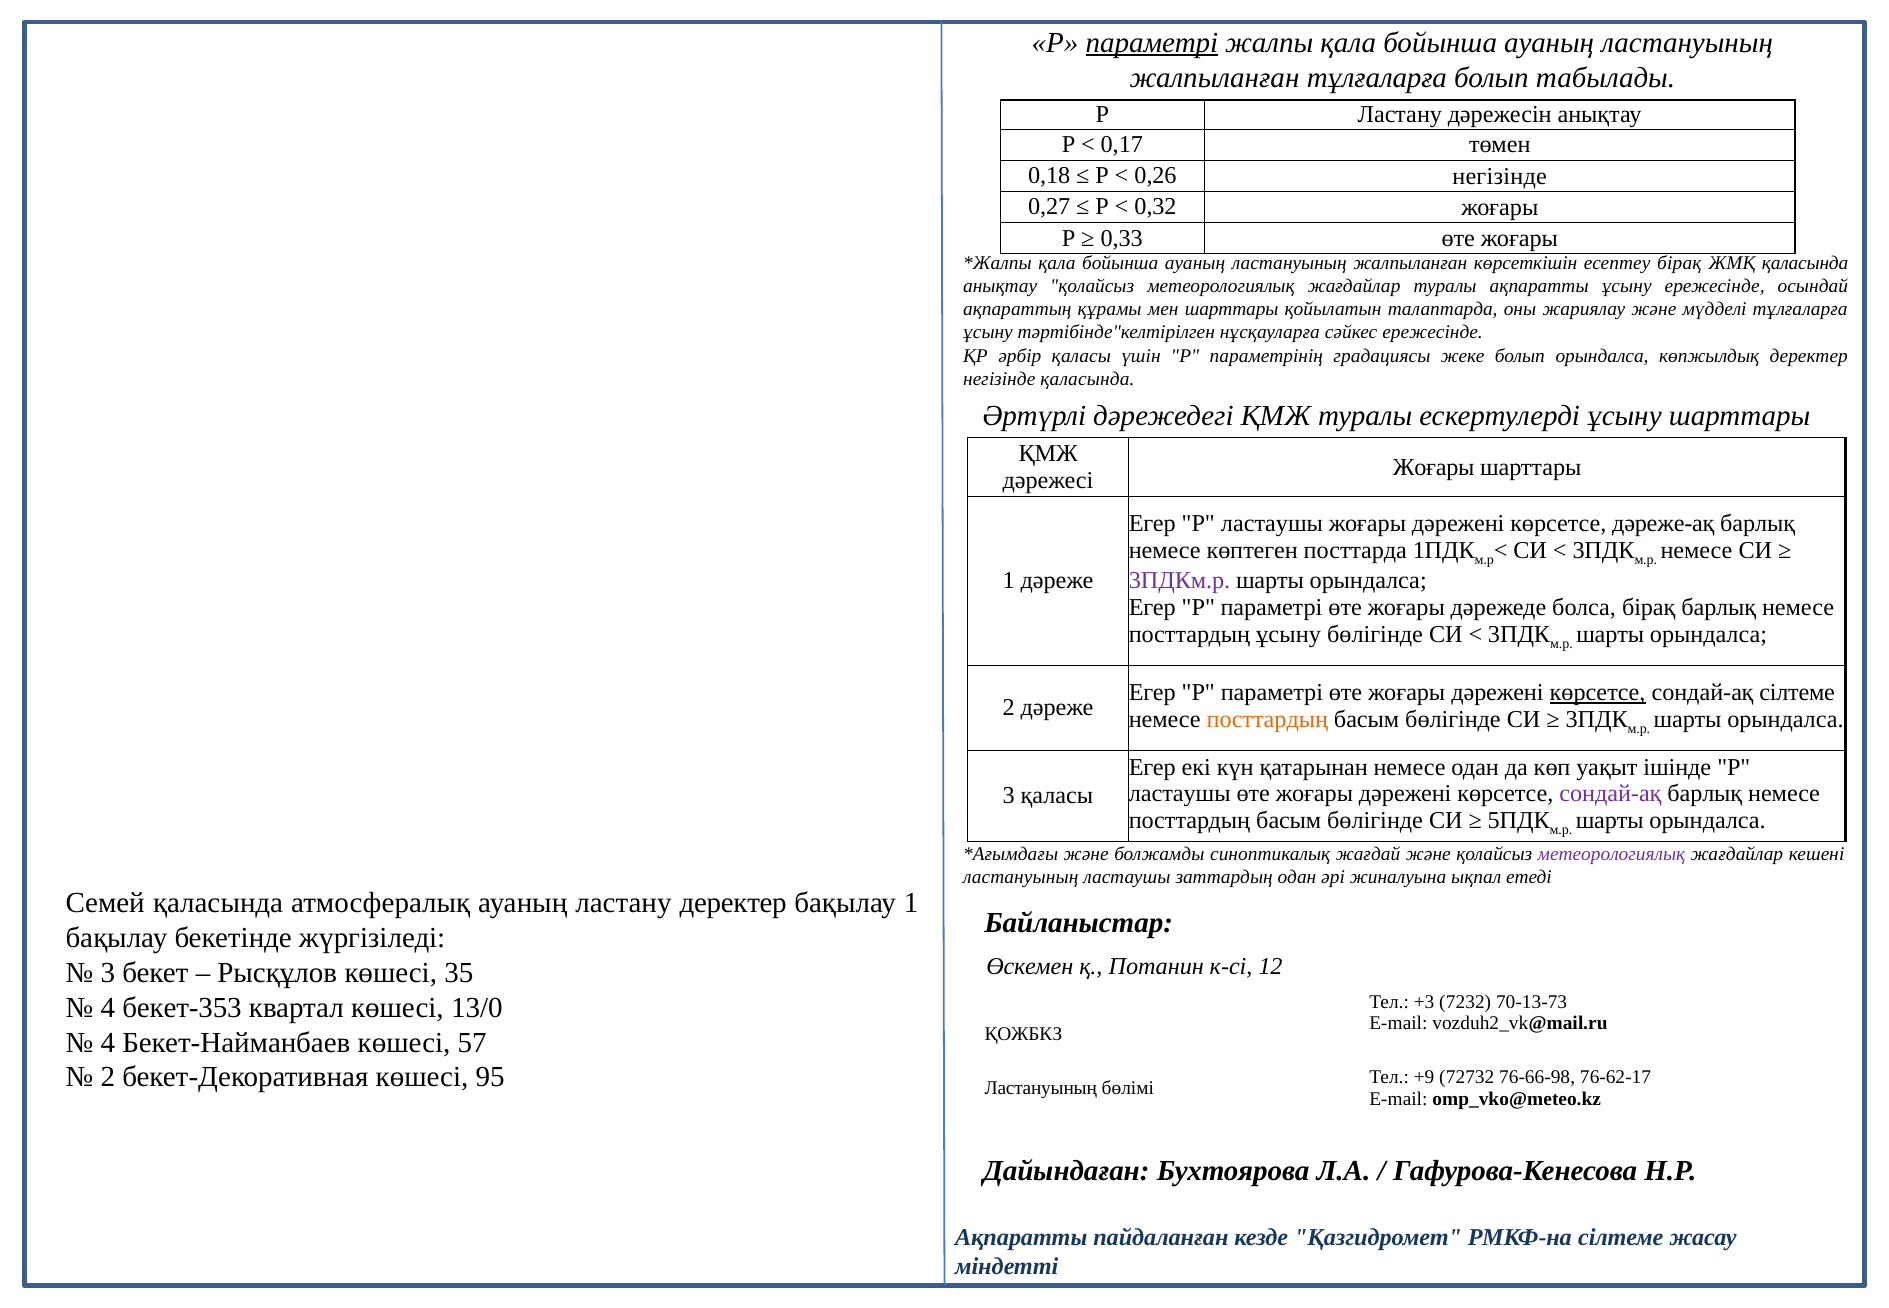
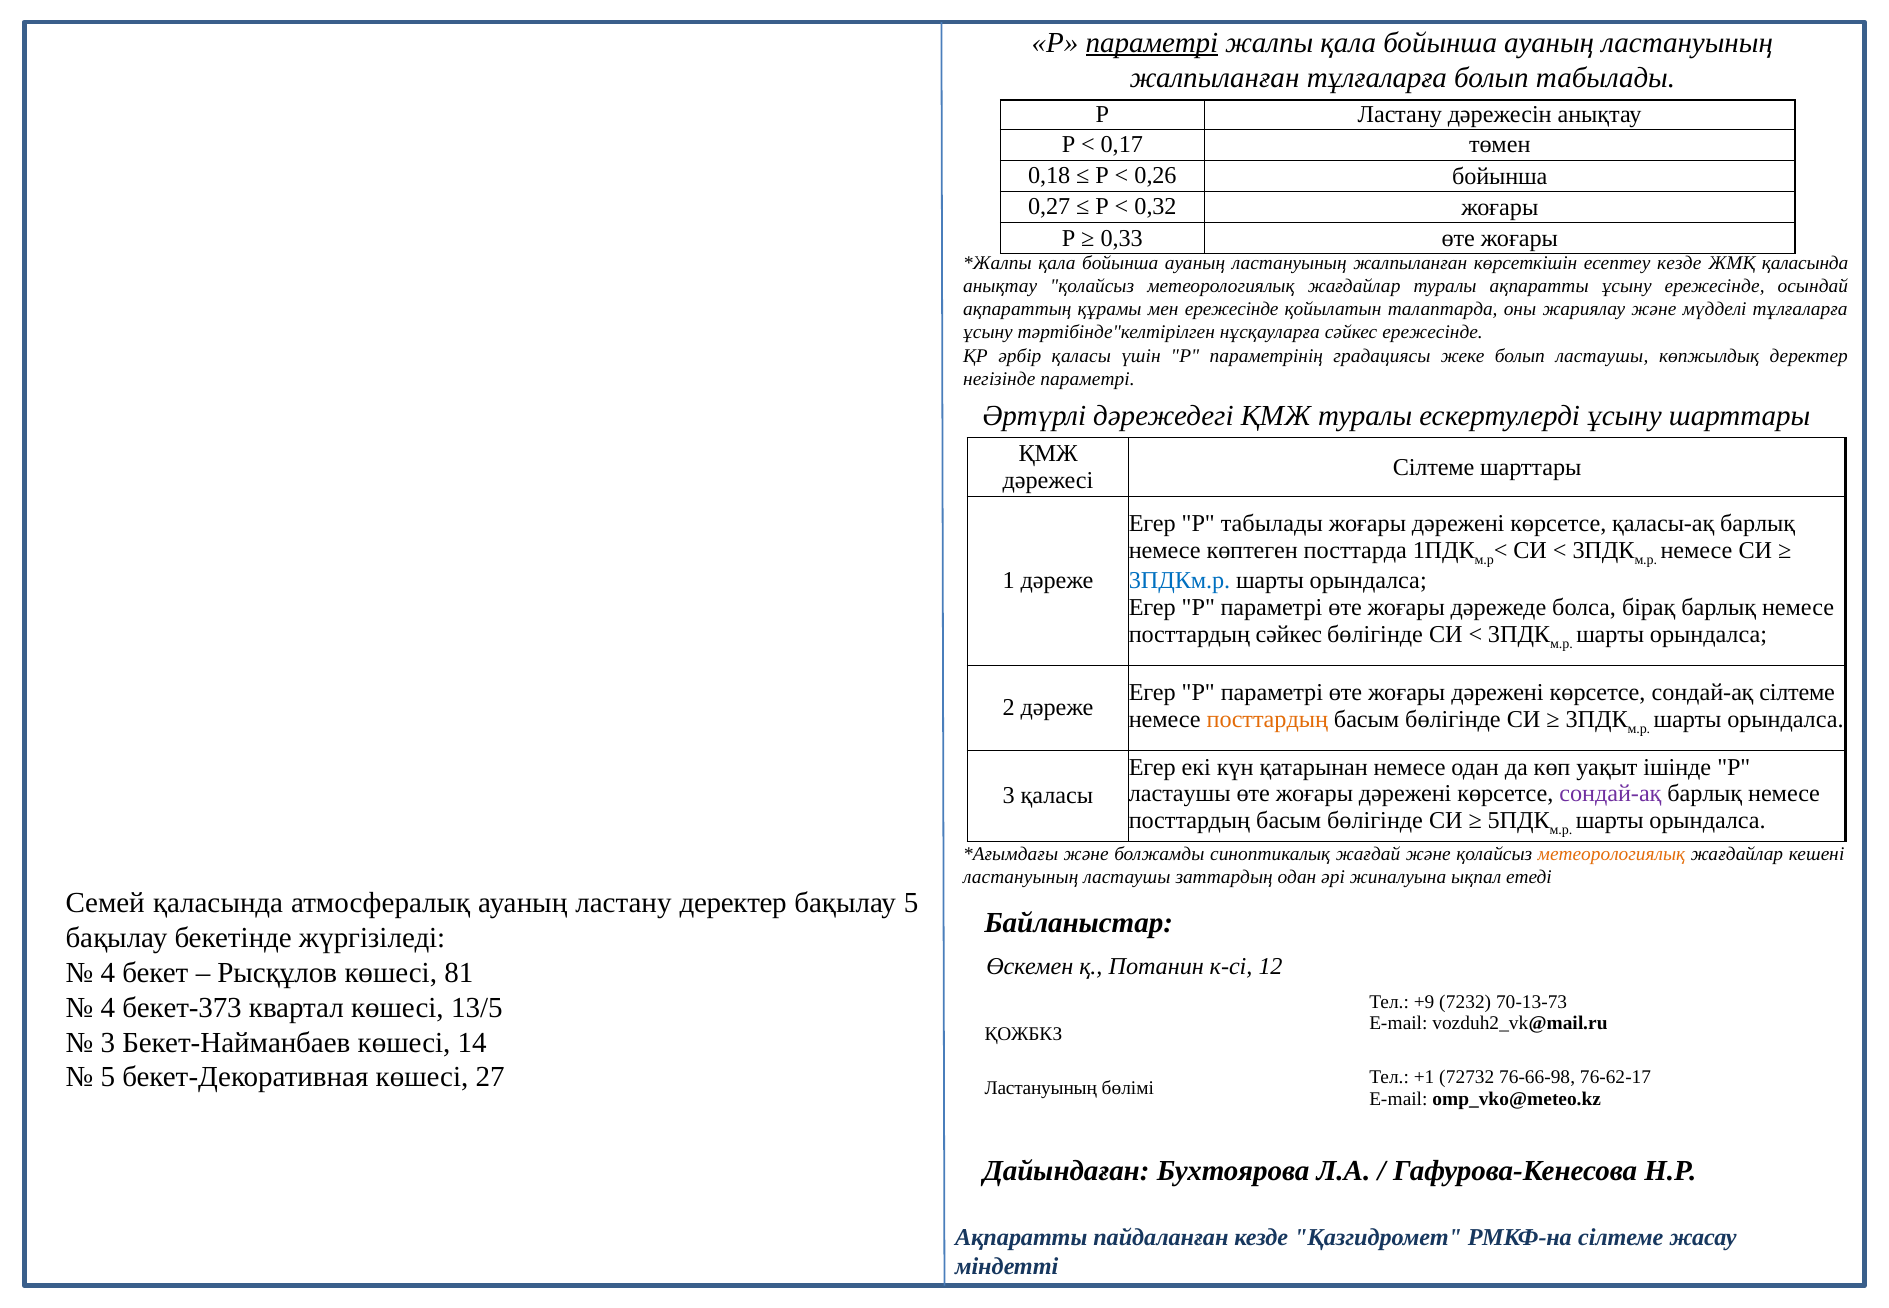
0,26 негізінде: негізінде -> бойынша (1500, 176)
есептеу бірақ: бірақ -> кезде (1679, 263)
мен шарттары: шарттары -> ережесінде (1232, 309)
болып орындалса: орындалса -> ластаушы (1602, 356)
негізінде қаласында: қаласында -> параметрі (1088, 379)
Жоғары: Жоғары -> Сілтеме (1434, 467)
Егер Р ластаушы: ластаушы -> табылады (1272, 523)
дәреже-ақ: дәреже-ақ -> қаласы-ақ (1663, 523)
3ПДКм.р colour: purple -> blue (1180, 581)
посттардың ұсыну: ұсыну -> сәйкес (1289, 634)
көрсетсе underline: present -> none (1598, 692)
метеорологиялық colour: purple -> orange (1611, 854)
бақылау 1: 1 -> 5 (911, 903)
3: 3 -> 4 (108, 973)
35: 35 -> 81 (459, 973)
+3: +3 -> +9 (1424, 1002)
бекет-353: бекет-353 -> бекет-373 (182, 1007)
13/0: 13/0 -> 13/5 (477, 1007)
4: 4 -> 3 (108, 1042)
57: 57 -> 14 (472, 1042)
2: 2 -> 5 (108, 1077)
95: 95 -> 27 (490, 1077)
+9: +9 -> +1 (1424, 1077)
